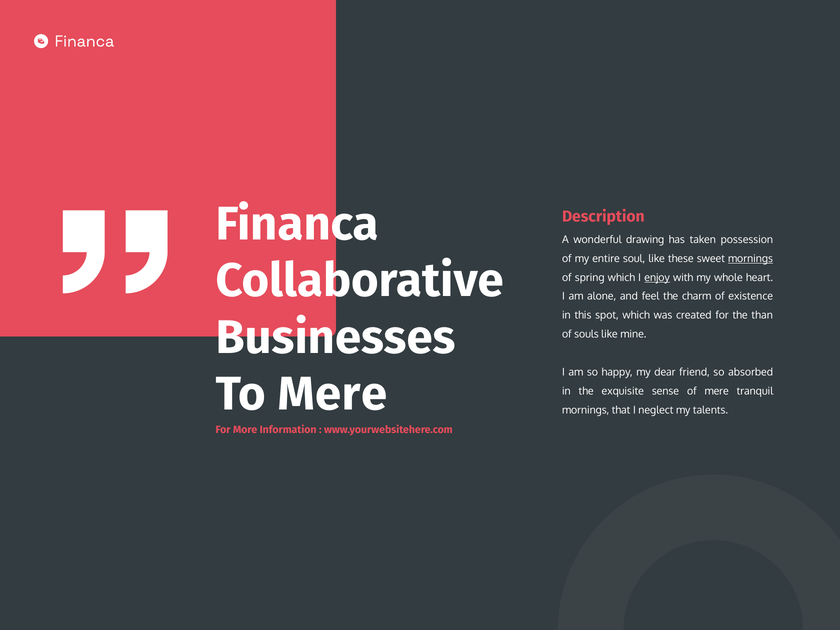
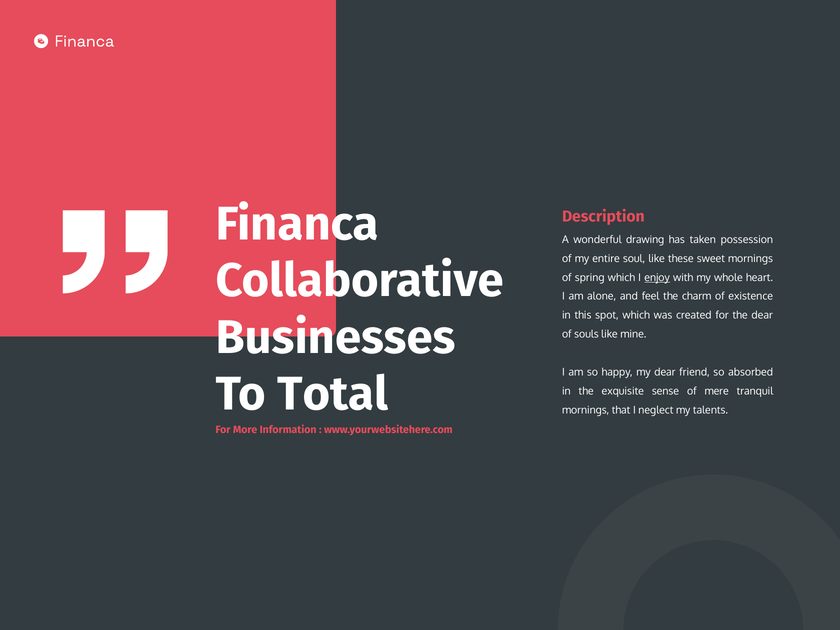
mornings underline: present -> none (750, 259)
the than: than -> dear (762, 315)
To Mere: Mere -> Total (333, 394)
